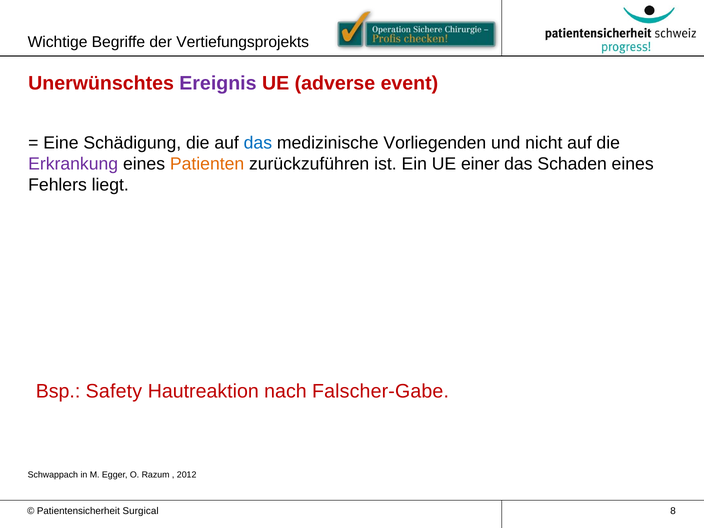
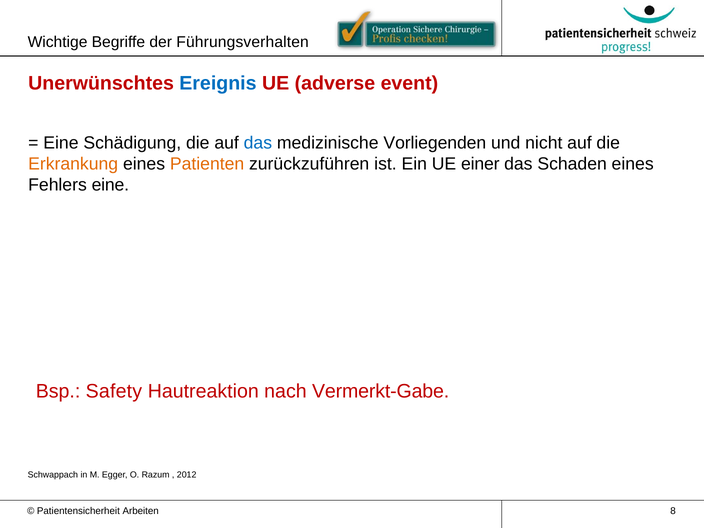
Vertiefungsprojekts: Vertiefungsprojekts -> Führungsverhalten (243, 42)
Ereignis colour: purple -> blue (218, 83)
Erkrankung colour: purple -> orange (73, 164)
Fehlers liegt: liegt -> eine (110, 185)
Falscher-Gabe: Falscher-Gabe -> Vermerkt-Gabe (381, 391)
Surgical: Surgical -> Arbeiten (141, 511)
